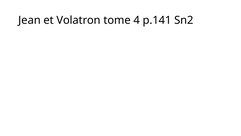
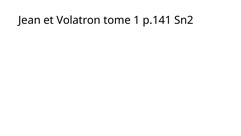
4: 4 -> 1 (137, 20)
